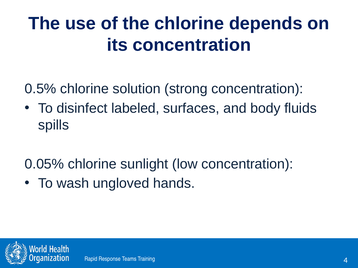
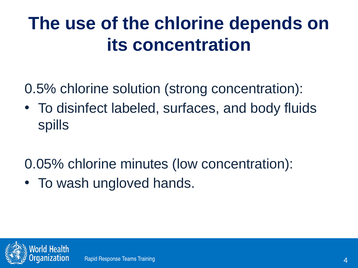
sunlight: sunlight -> minutes (144, 164)
